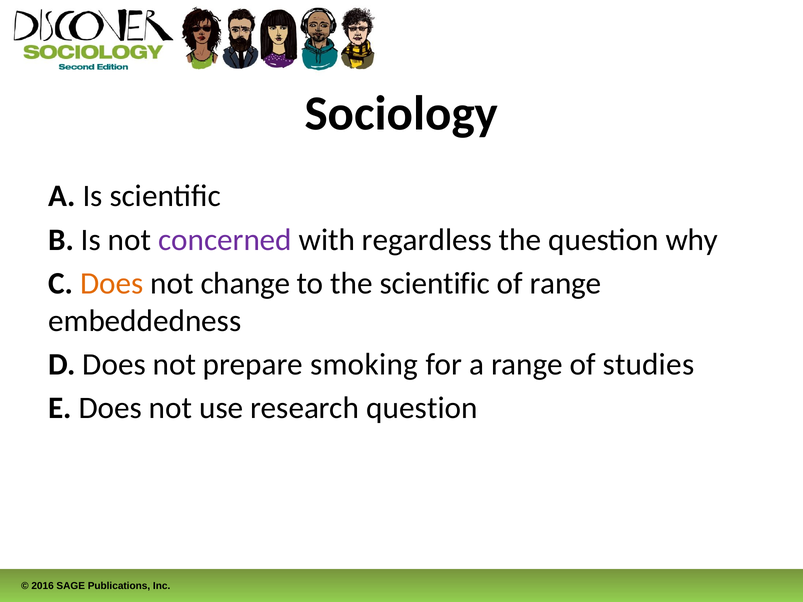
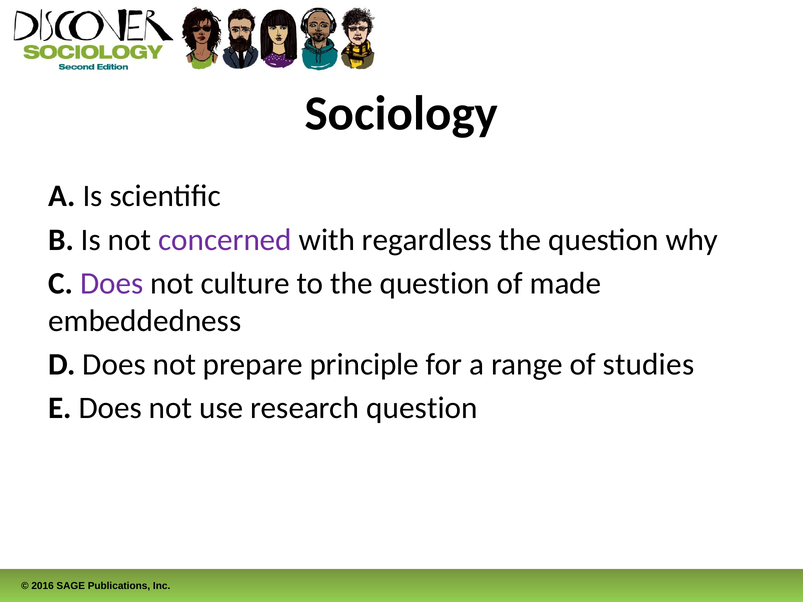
Does colour: orange -> purple (112, 284)
change: change -> culture (245, 284)
to the scientific: scientific -> question (435, 284)
of range: range -> made (565, 284)
smoking: smoking -> principle (364, 365)
